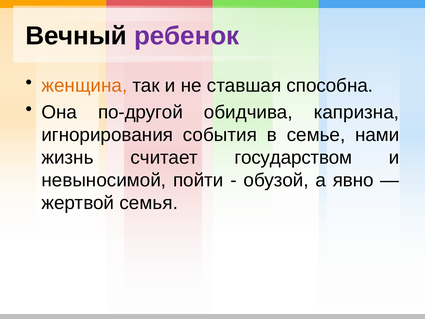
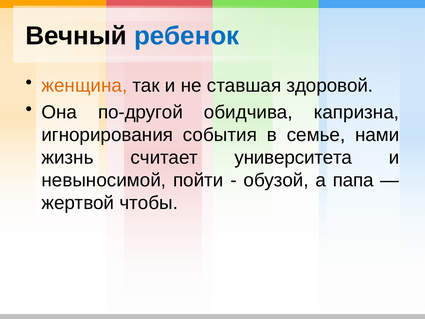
ребенок colour: purple -> blue (187, 36)
способна: способна -> здоровой (330, 86)
государством: государством -> университета (293, 157)
явно: явно -> папа (353, 180)
семья: семья -> чтобы (149, 203)
